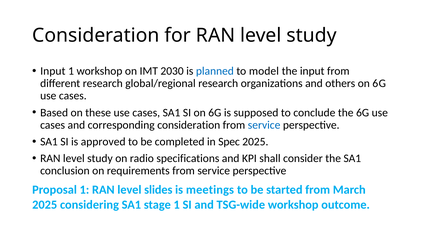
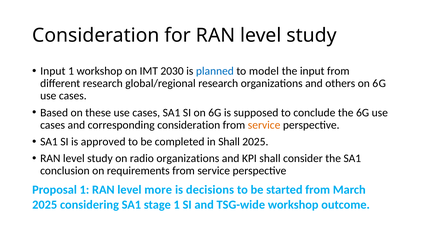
service colour: blue -> orange (264, 125)
in Spec: Spec -> Shall (229, 142)
radio specifications: specifications -> organizations (188, 158)
slides: slides -> more (158, 190)
meetings: meetings -> decisions (210, 190)
